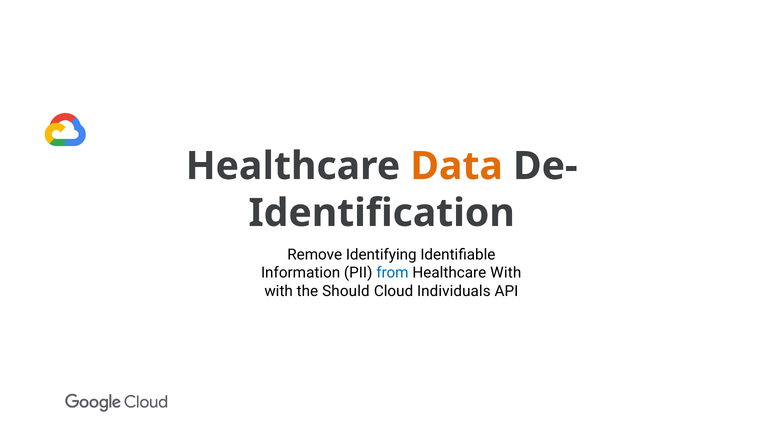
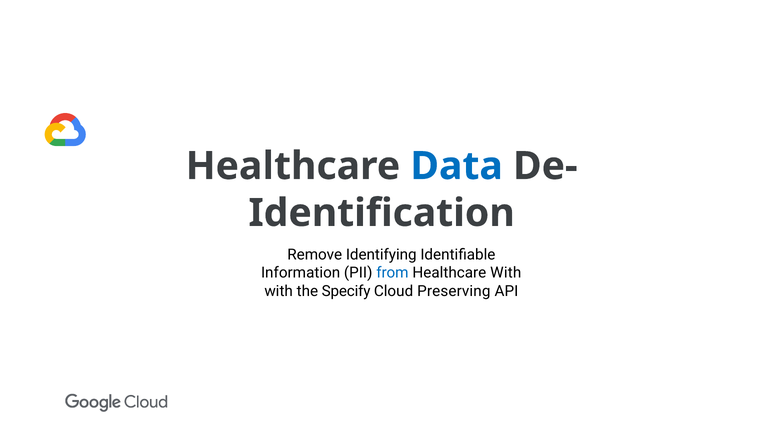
Data colour: orange -> blue (457, 166)
Should: Should -> Specify (346, 291)
Individuals: Individuals -> Preserving (454, 291)
